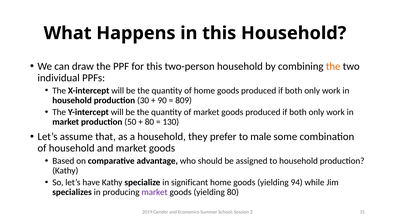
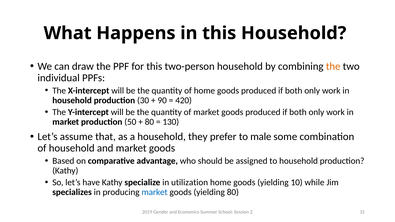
809: 809 -> 420 (184, 100)
significant: significant -> utilization (190, 183)
94: 94 -> 10 (297, 183)
market colour: purple -> blue (155, 192)
